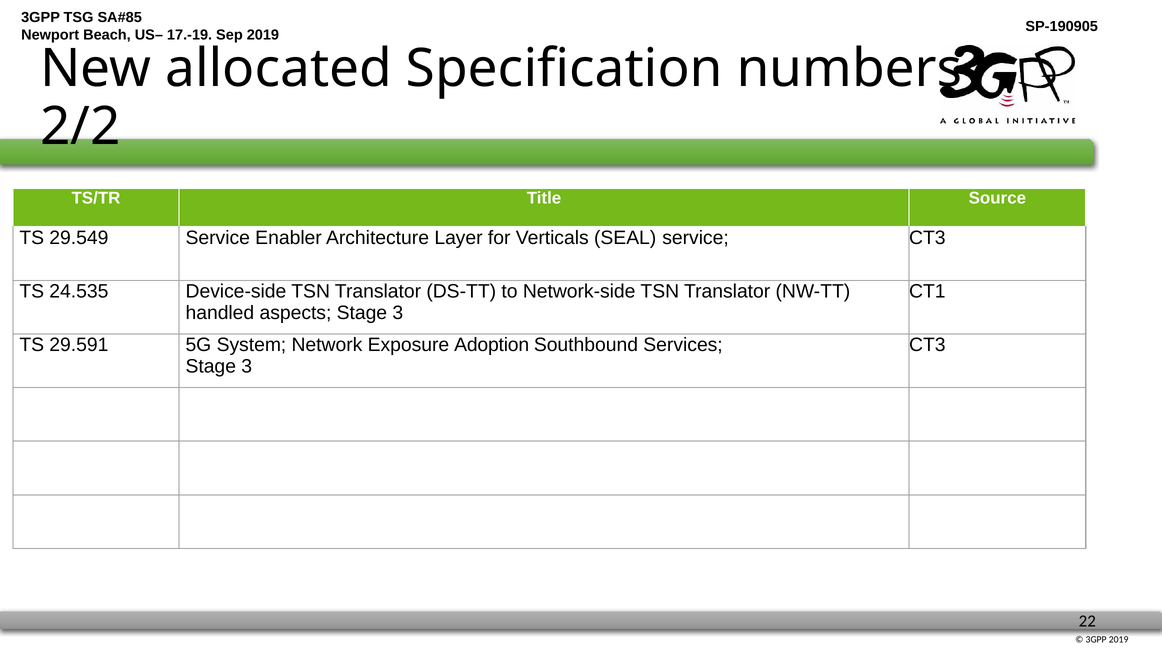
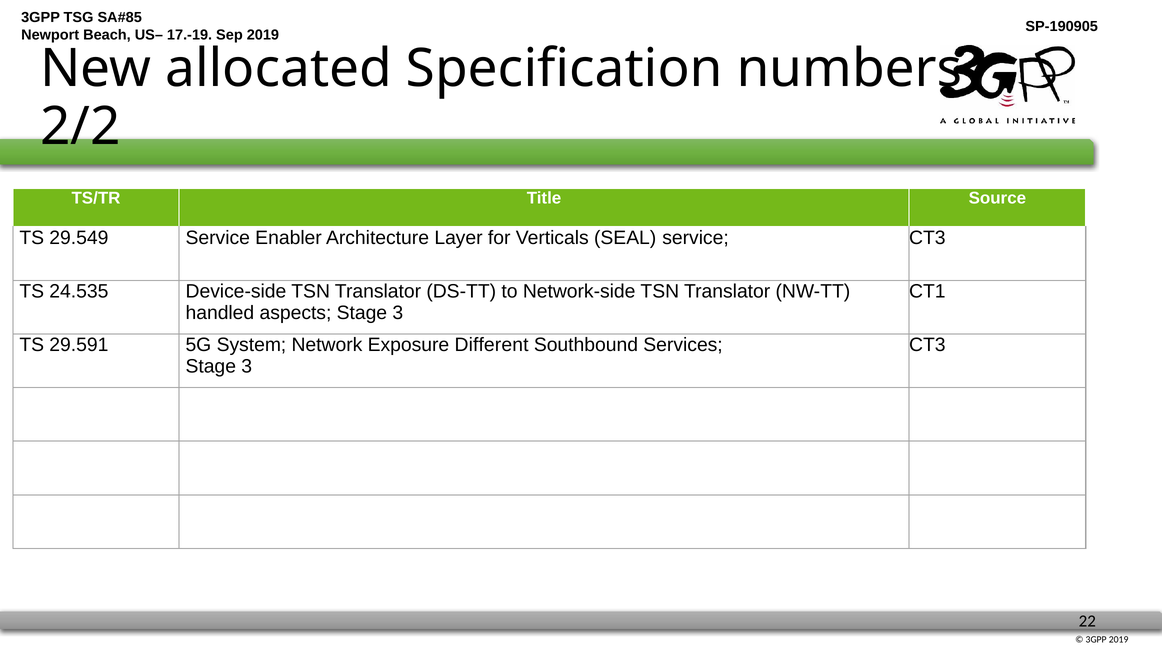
Adoption: Adoption -> Different (492, 345)
